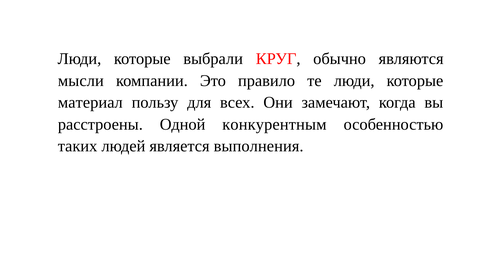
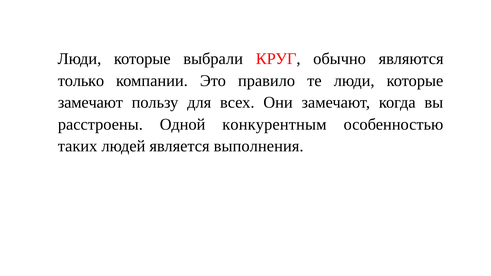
мысли: мысли -> только (81, 81)
материал: материал -> замечают (90, 103)
